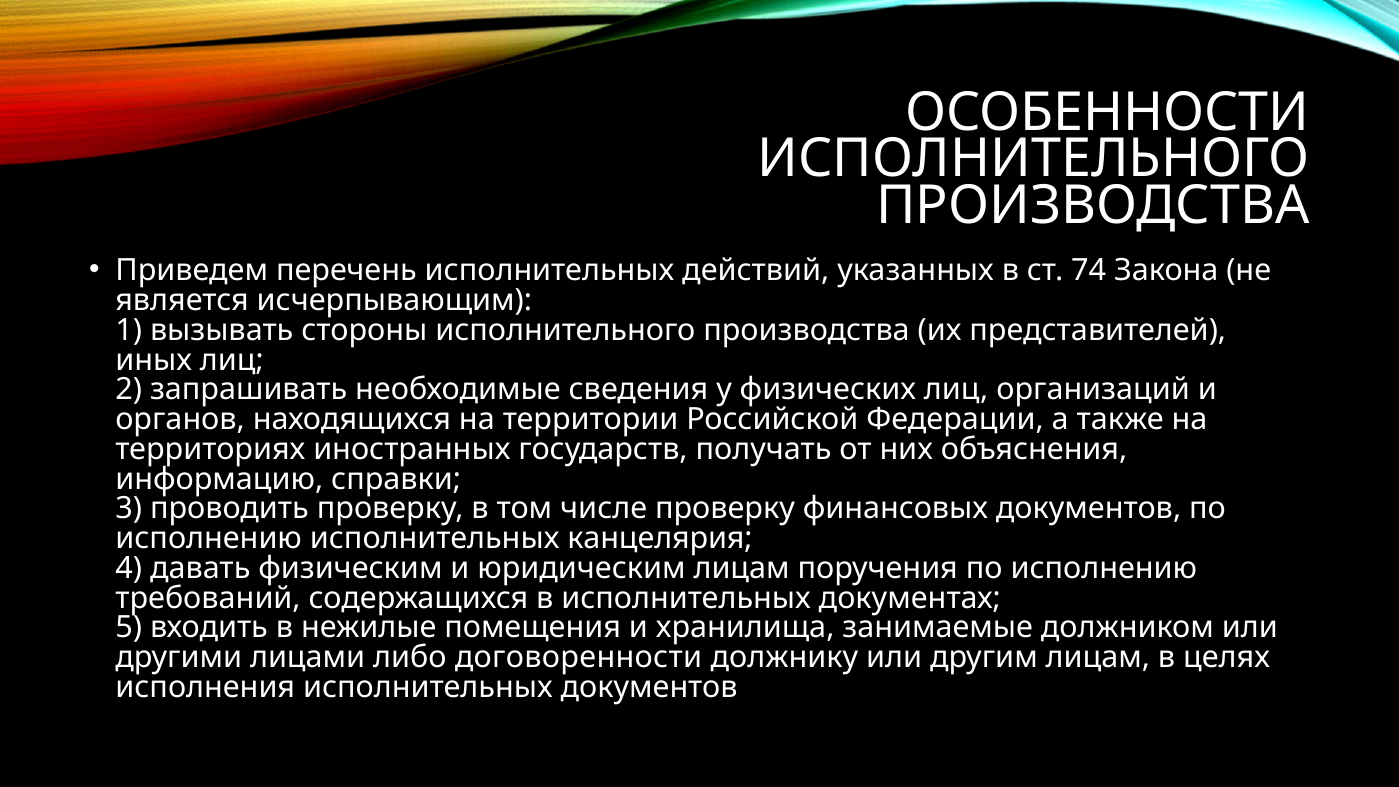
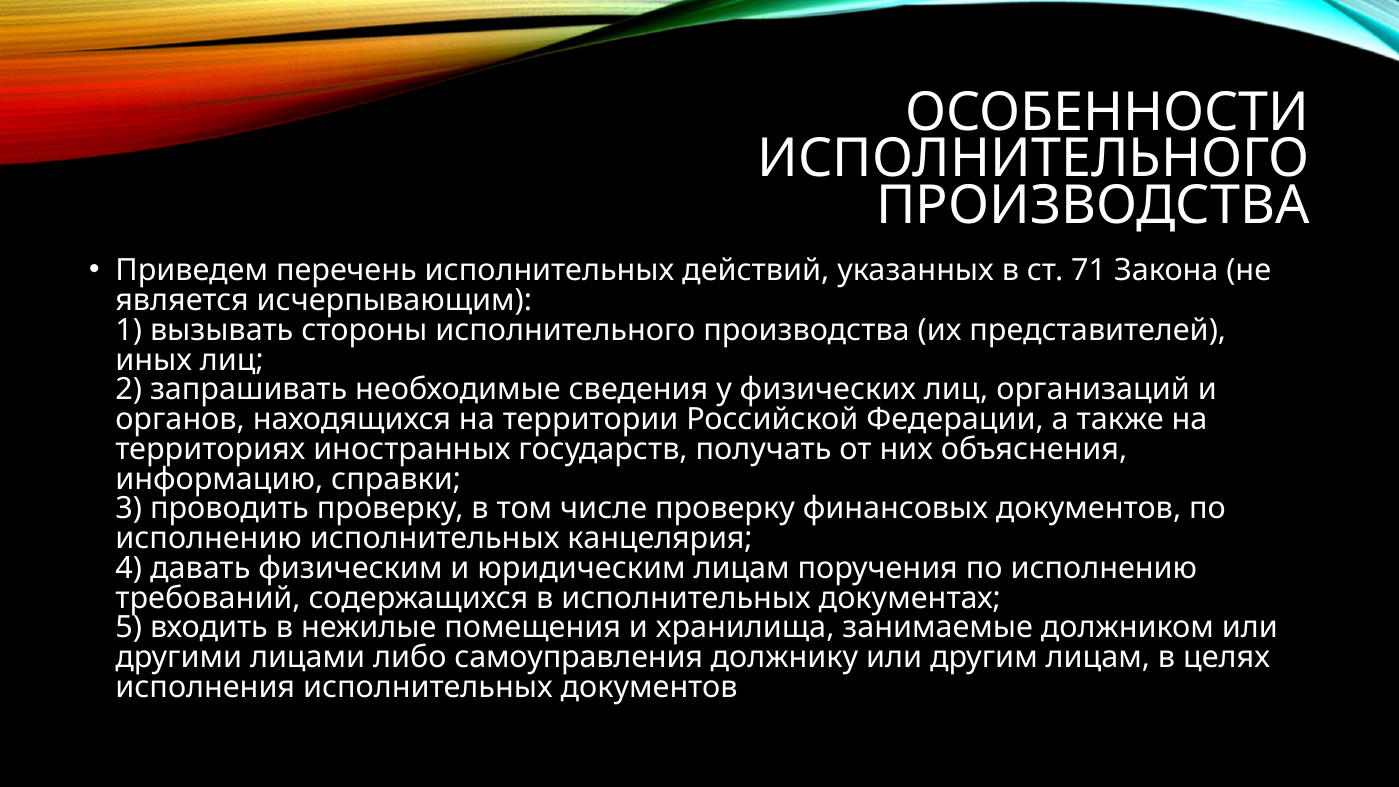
74: 74 -> 71 (1089, 271)
договоренности: договоренности -> самоуправления (579, 657)
